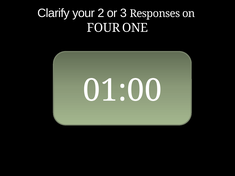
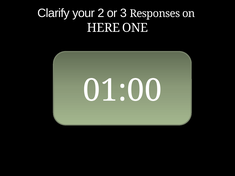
FOUR: FOUR -> HERE (103, 28)
